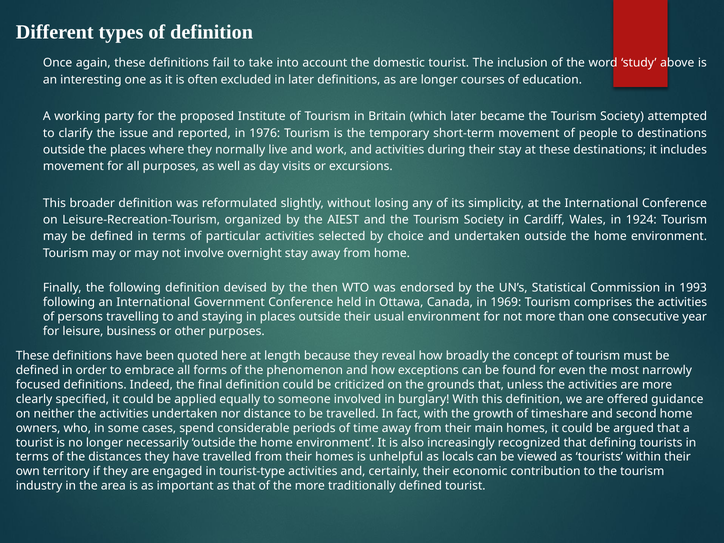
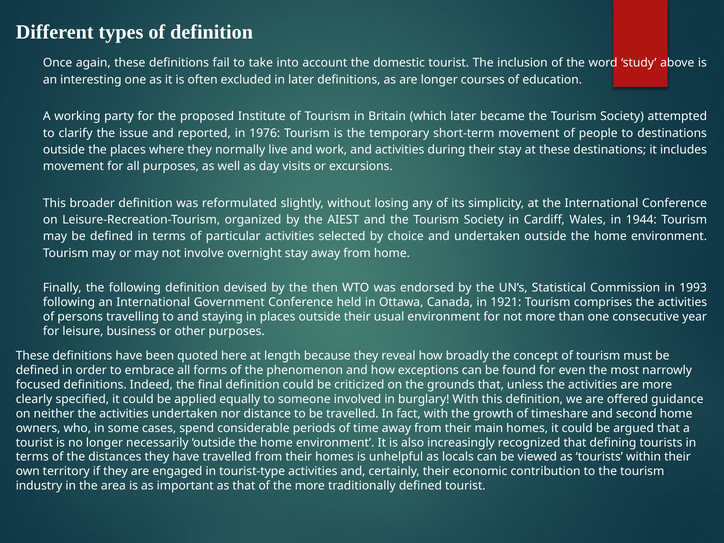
1924: 1924 -> 1944 (641, 220)
1969: 1969 -> 1921 (506, 302)
